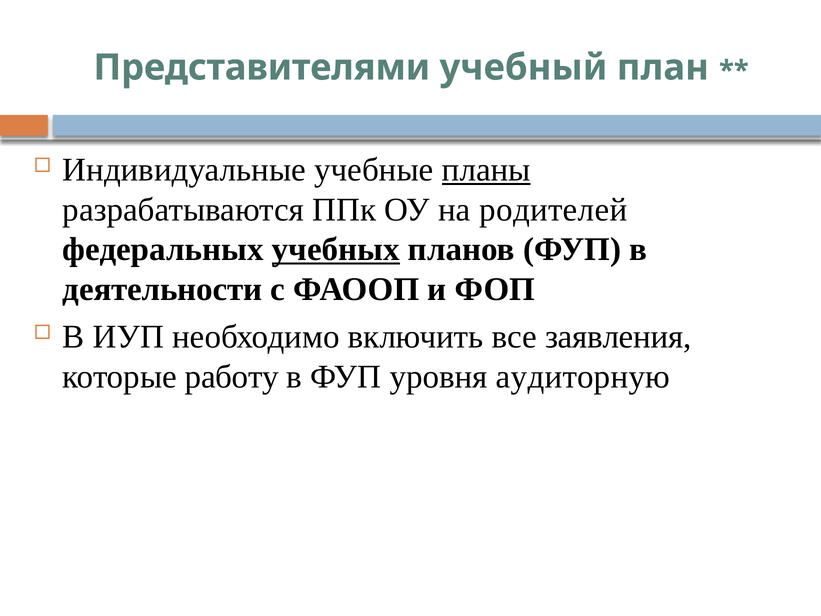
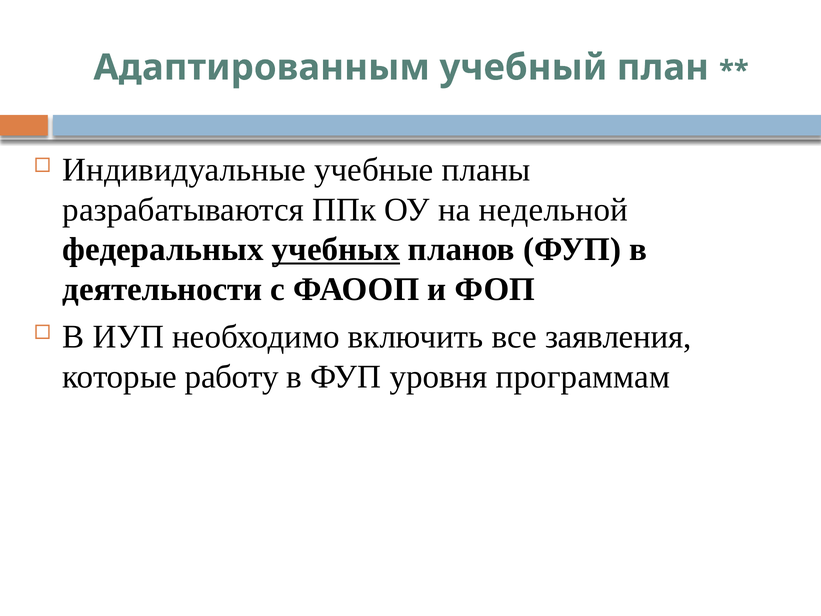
Представителями: Представителями -> Адаптированным (262, 68)
планы underline: present -> none (486, 170)
родителей: родителей -> недельной (553, 210)
аудиторную: аудиторную -> программам (583, 377)
